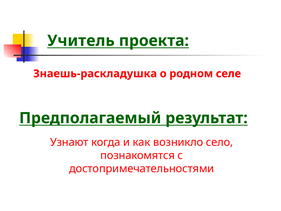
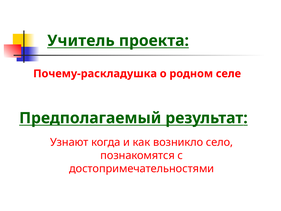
Знаешь-раскладушка: Знаешь-раскладушка -> Почему-раскладушка (95, 74)
